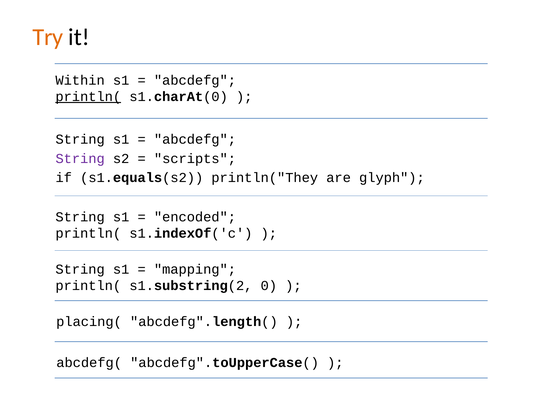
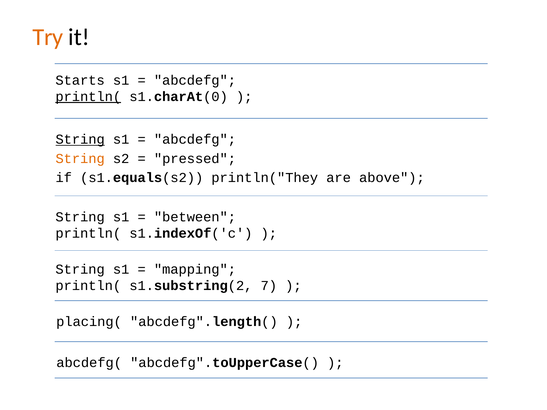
Within: Within -> Starts (80, 80)
String underline: none -> present (80, 139)
String colour: purple -> orange (80, 159)
scripts: scripts -> pressed (195, 159)
glyph: glyph -> above (392, 178)
encoded: encoded -> between (195, 217)
0: 0 -> 7 (269, 286)
